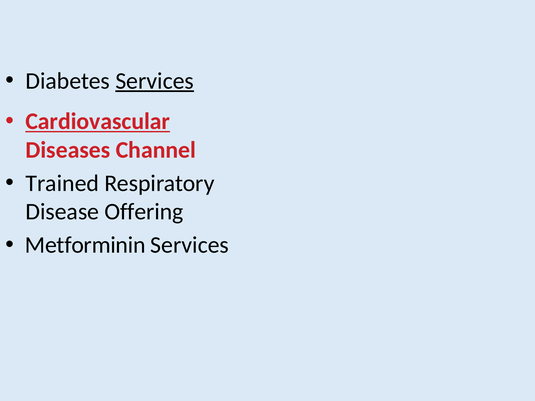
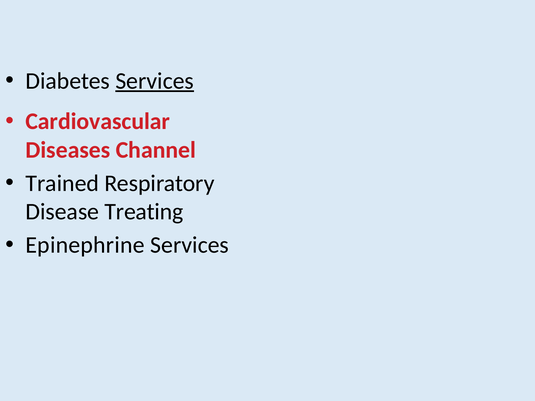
Cardiovascular underline: present -> none (98, 121)
Offering: Offering -> Treating (144, 212)
Metforminin: Metforminin -> Epinephrine (85, 245)
